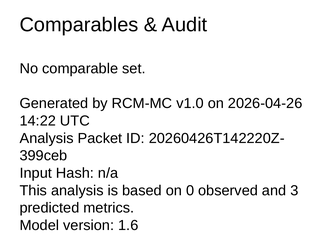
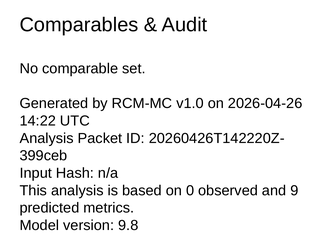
3: 3 -> 9 (294, 191)
1.6: 1.6 -> 9.8 (128, 226)
